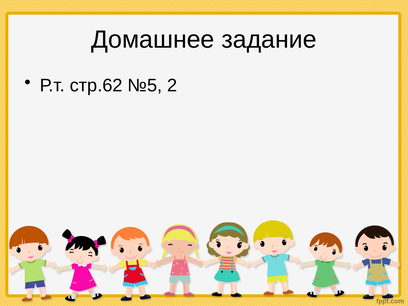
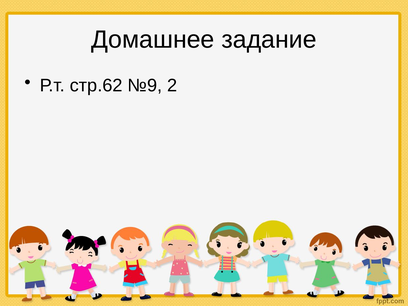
№5: №5 -> №9 (145, 86)
